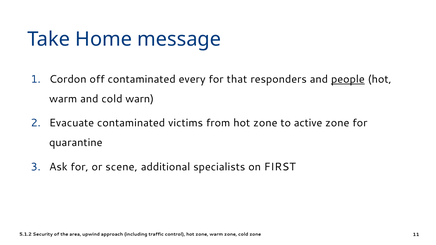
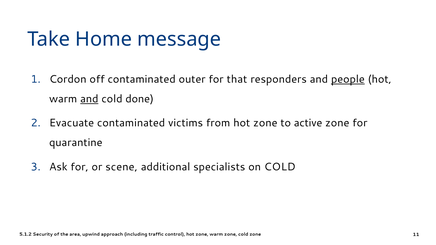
every: every -> outer (192, 79)
and underline: none -> present (89, 99)
warn: warn -> done (140, 99)
on FIRST: FIRST -> COLD (280, 167)
